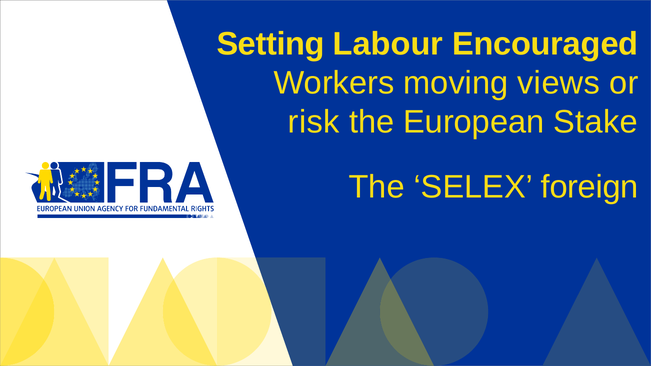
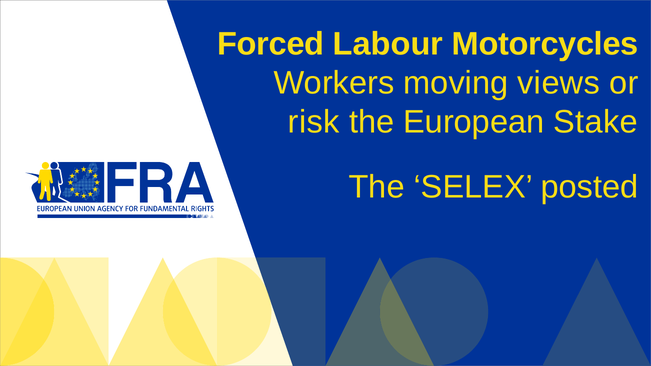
Setting: Setting -> Forced (271, 44)
Encouraged: Encouraged -> Motorcycles (545, 44)
foreign: foreign -> posted (590, 187)
